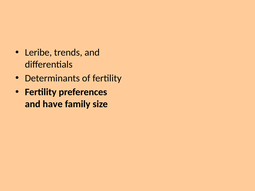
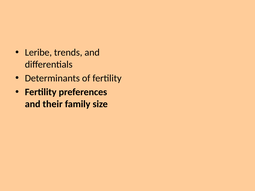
have: have -> their (53, 104)
